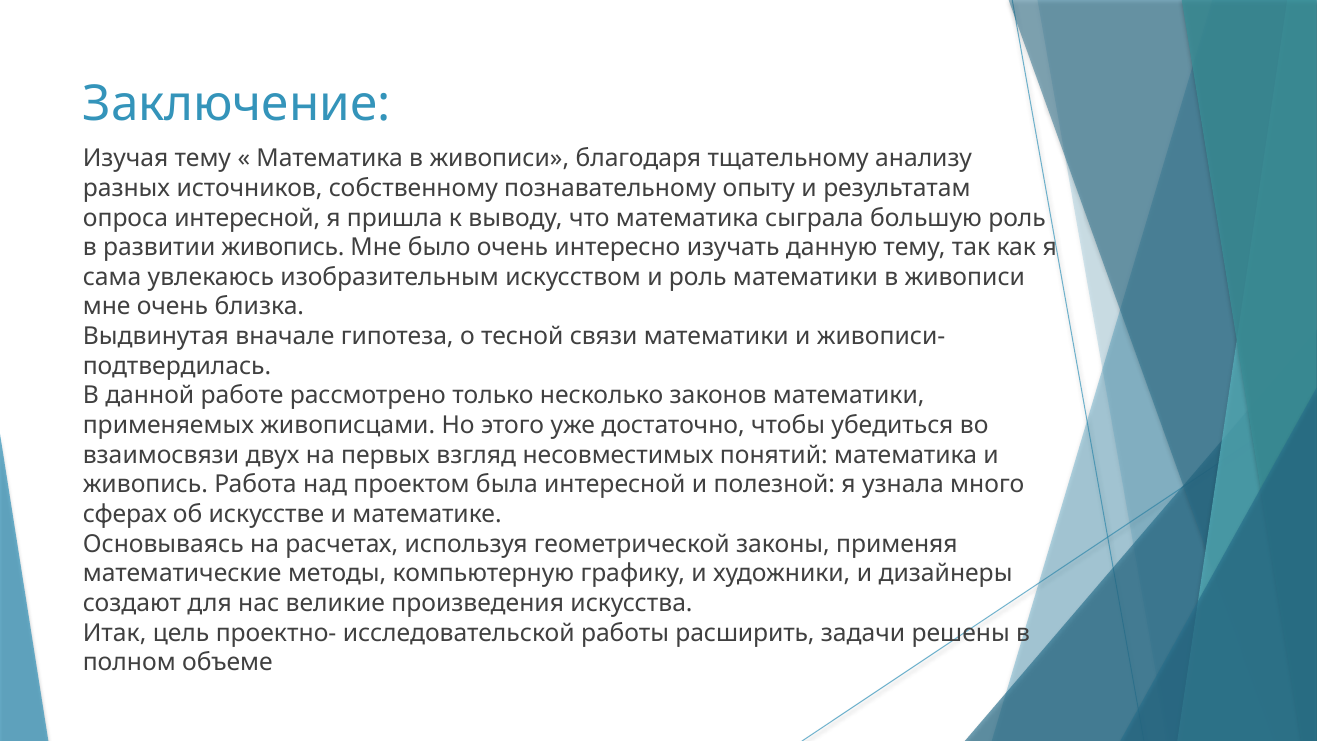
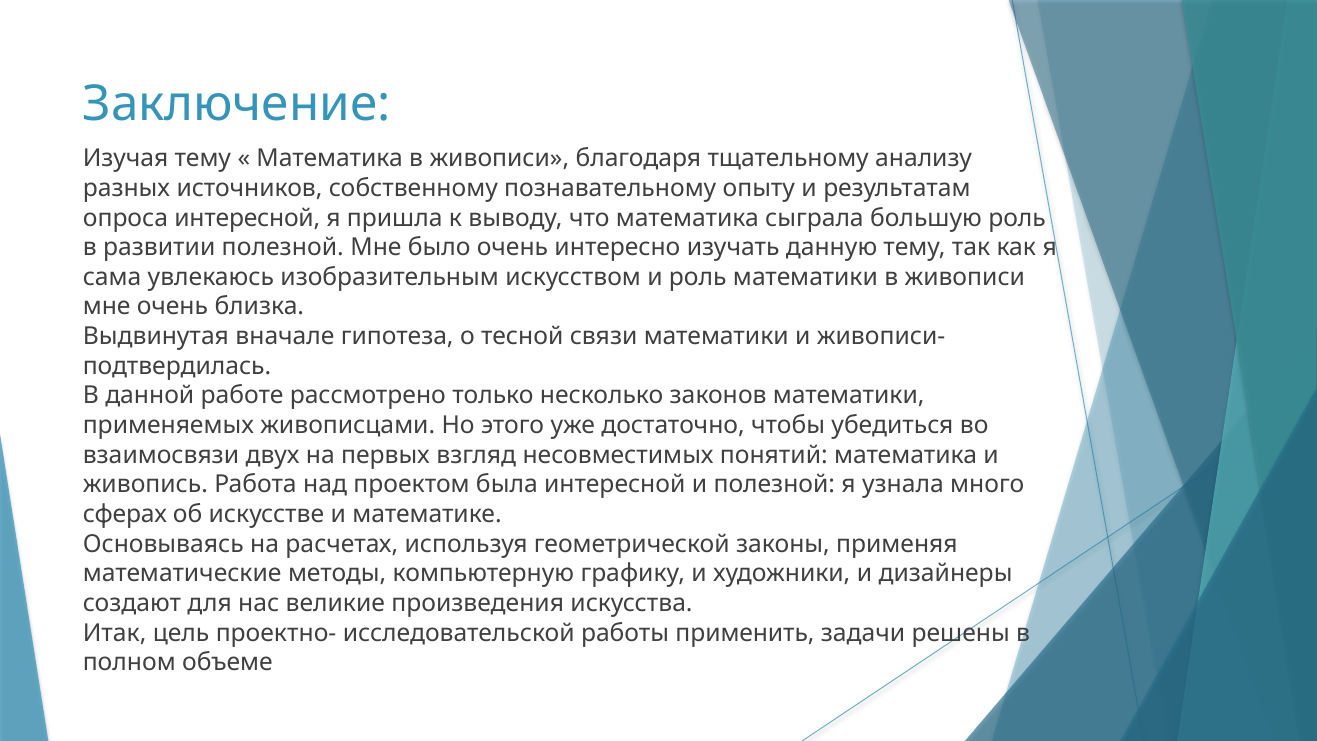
развитии живопись: живопись -> полезной (283, 247)
расширить: расширить -> применить (745, 633)
